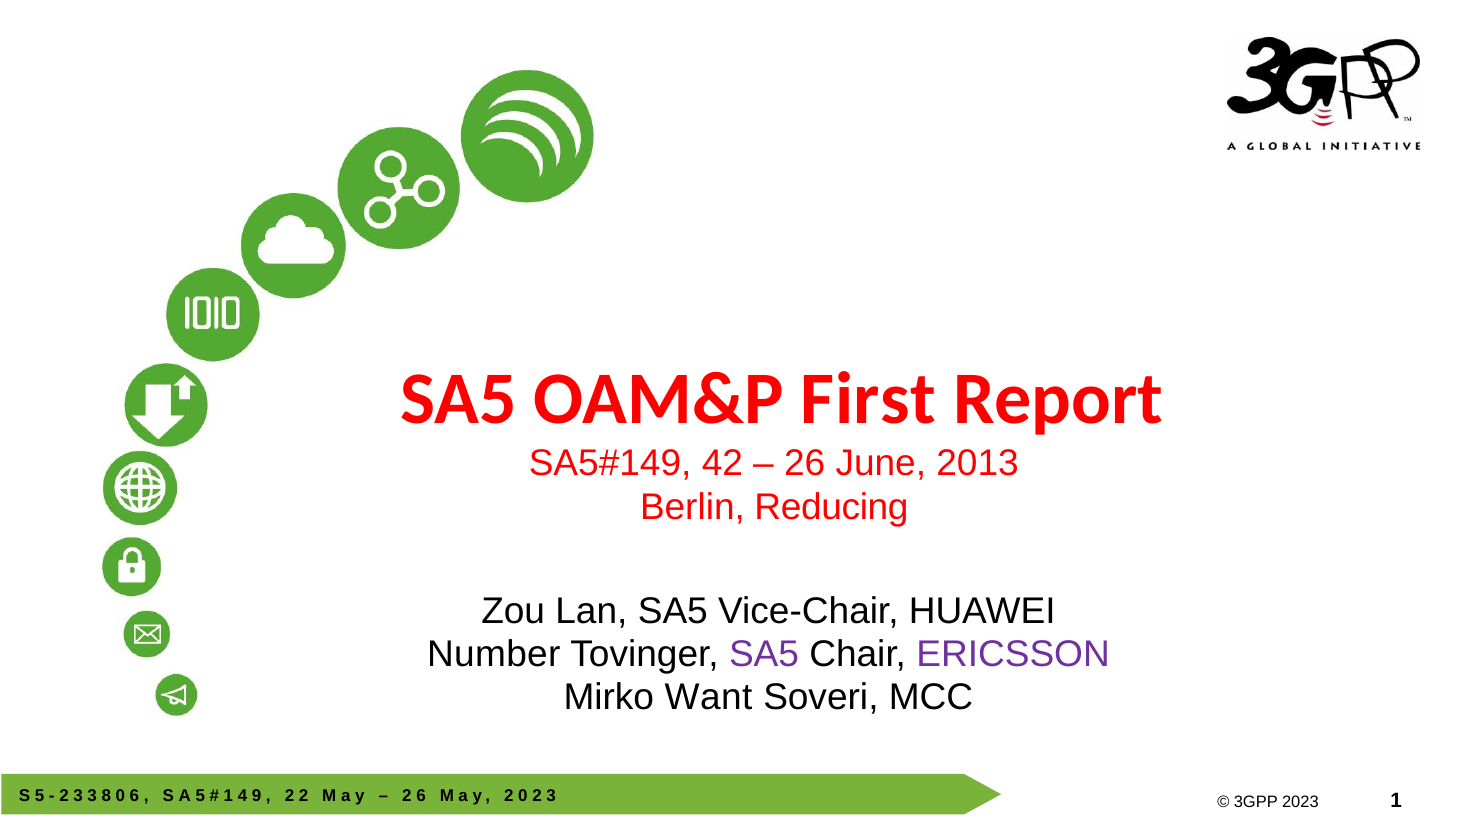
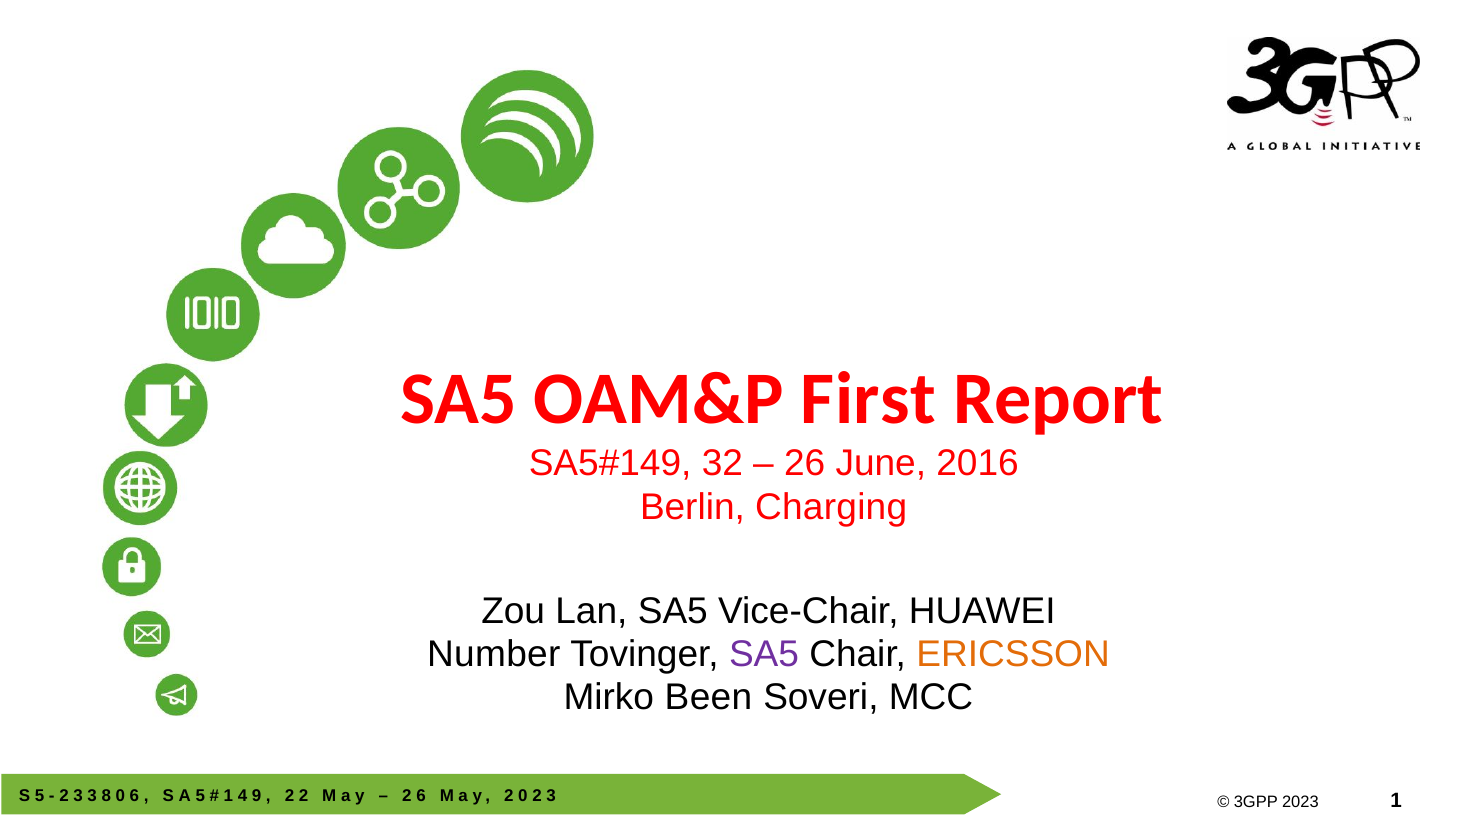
42: 42 -> 32 (722, 463)
2013: 2013 -> 2016 (978, 463)
Reducing: Reducing -> Charging (831, 507)
ERICSSON colour: purple -> orange (1013, 654)
Want: Want -> Been (709, 697)
